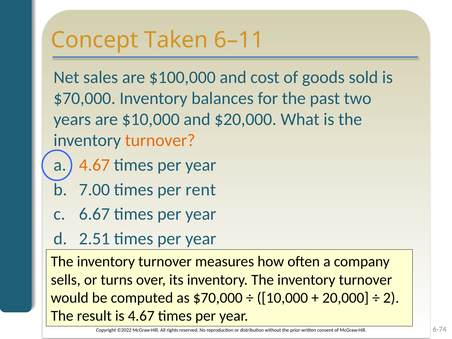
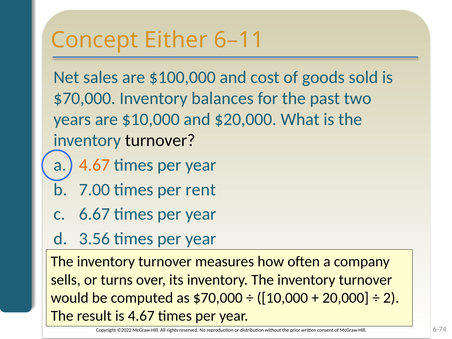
Taken: Taken -> Either (176, 40)
turnover colour: orange -> black (160, 140)
2.51: 2.51 -> 3.56 (94, 239)
